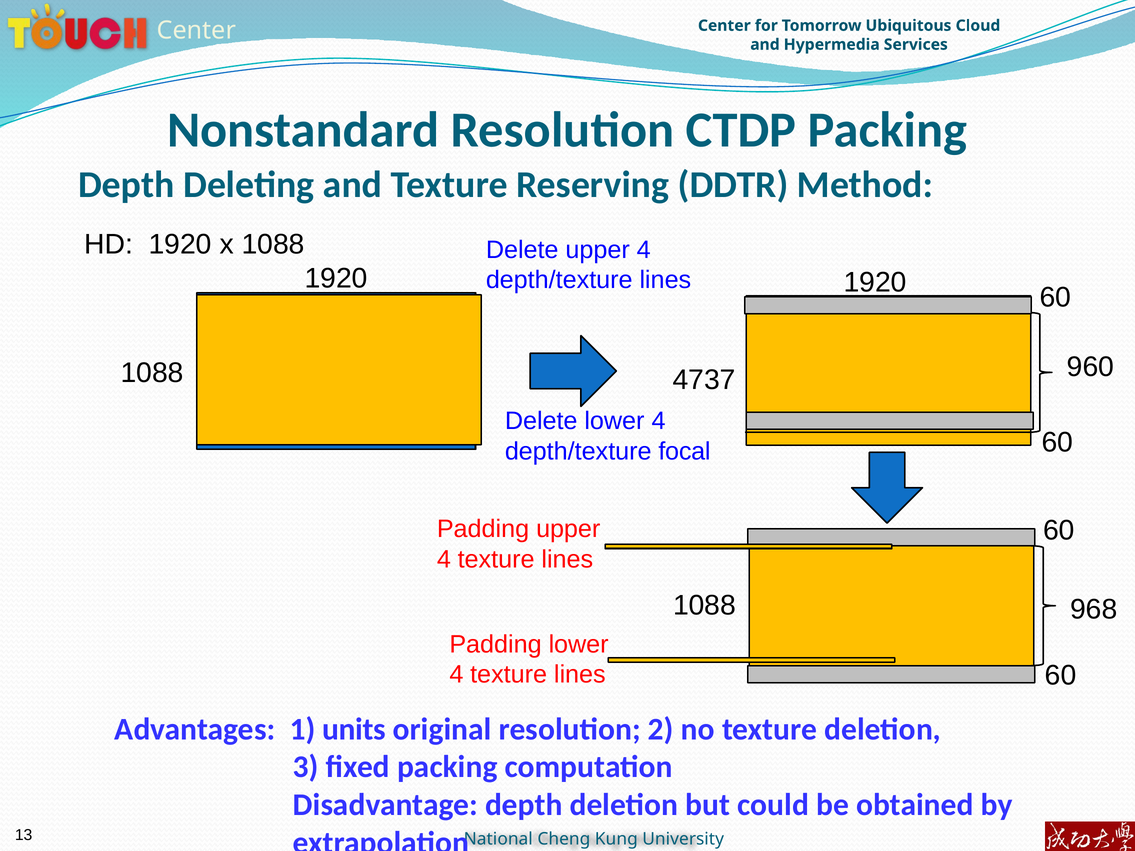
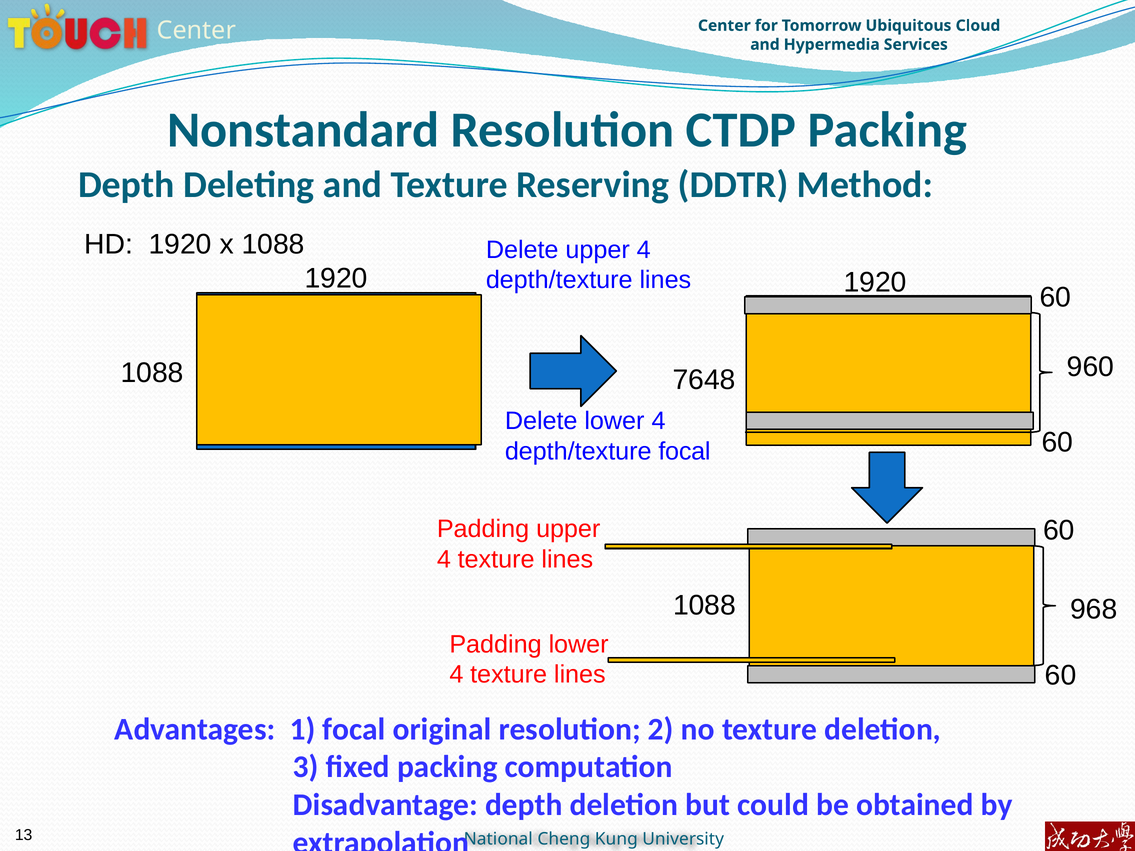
4737: 4737 -> 7648 (704, 380)
1 units: units -> focal (354, 729)
